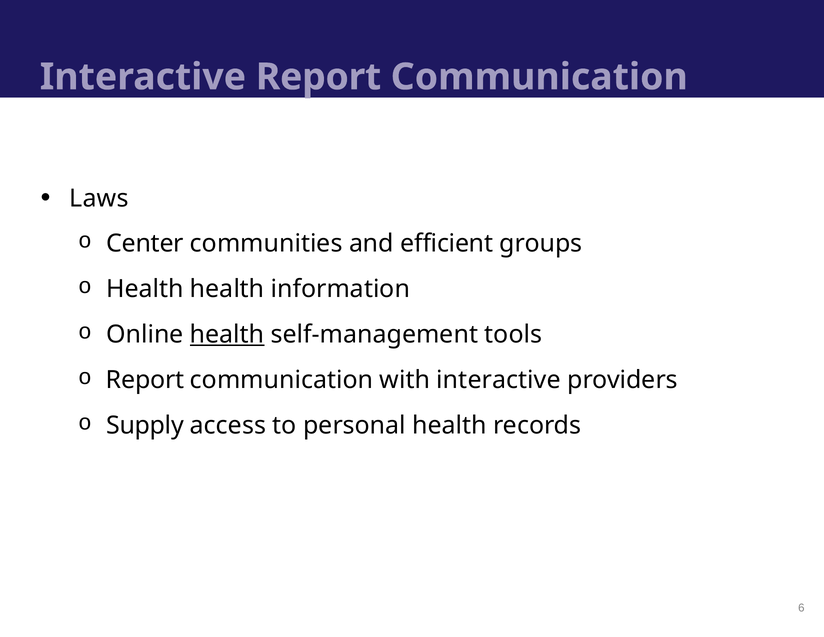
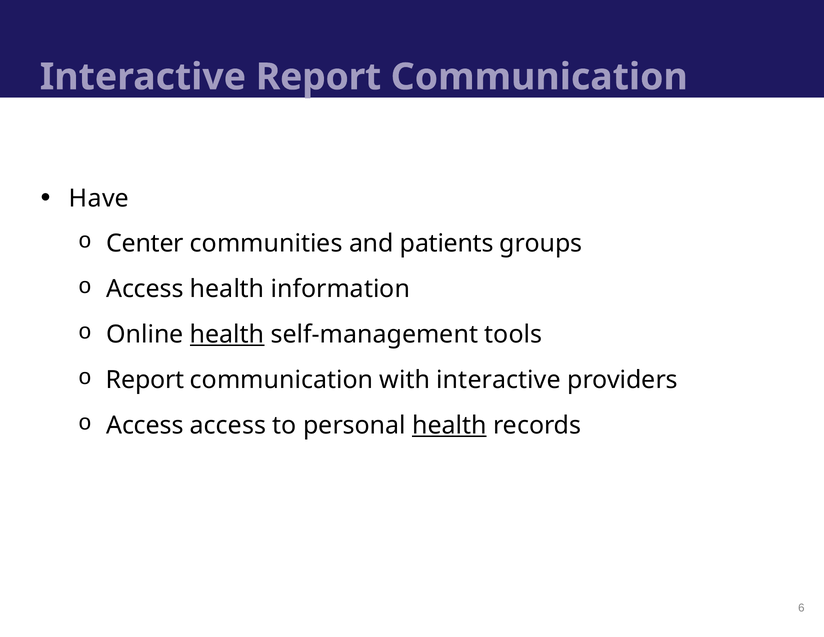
Laws: Laws -> Have (99, 198)
efficient: efficient -> patients (447, 244)
Health: Health -> Access (145, 289)
Supply: Supply -> Access (145, 425)
health underline: none -> present (449, 425)
